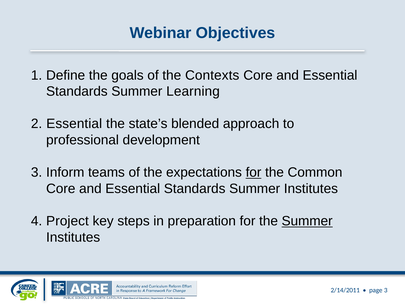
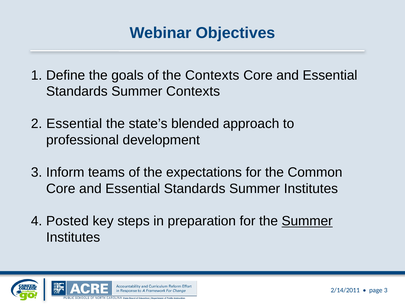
Summer Learning: Learning -> Contexts (193, 91)
for underline: present -> none (254, 172)
Project: Project -> Posted (67, 221)
